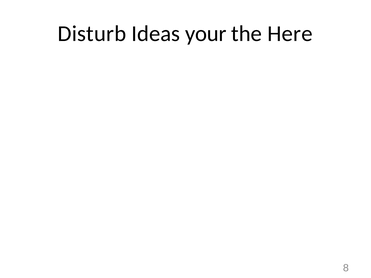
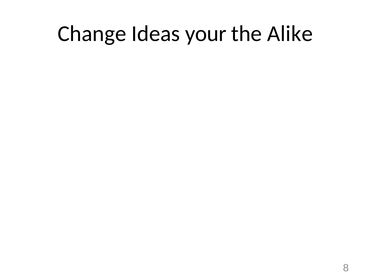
Disturb: Disturb -> Change (92, 34)
Here: Here -> Alike (290, 34)
